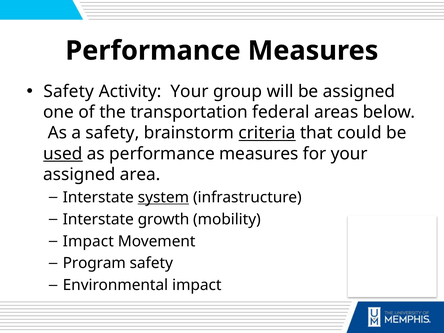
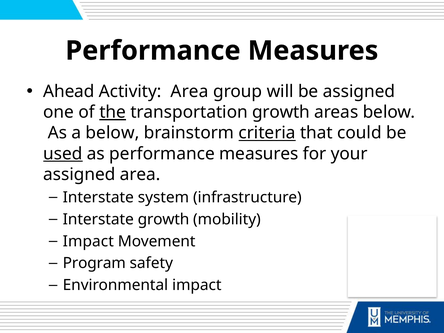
Safety: Safety -> Ahead (69, 91)
Activity Your: Your -> Area (190, 91)
the underline: none -> present (113, 112)
transportation federal: federal -> growth (281, 112)
a safety: safety -> below (112, 133)
system underline: present -> none (163, 197)
